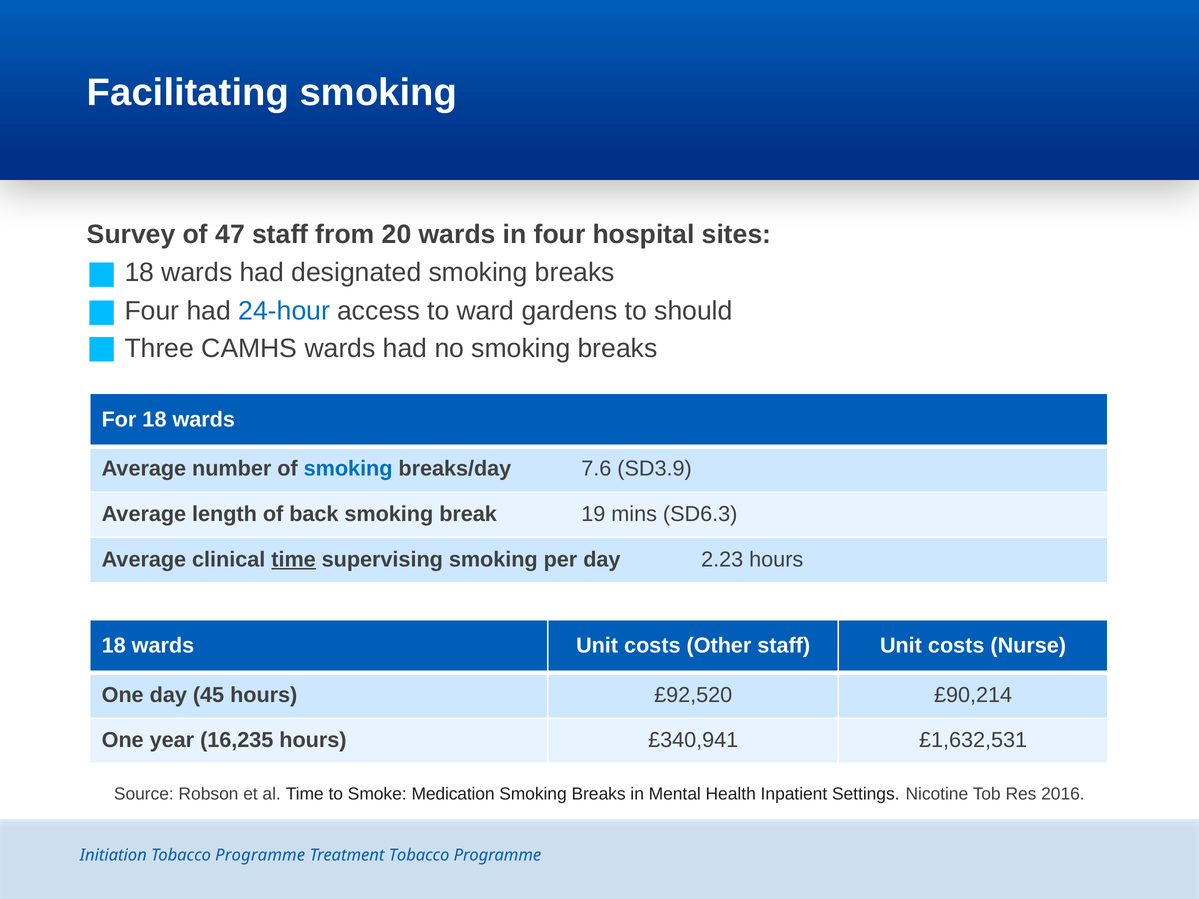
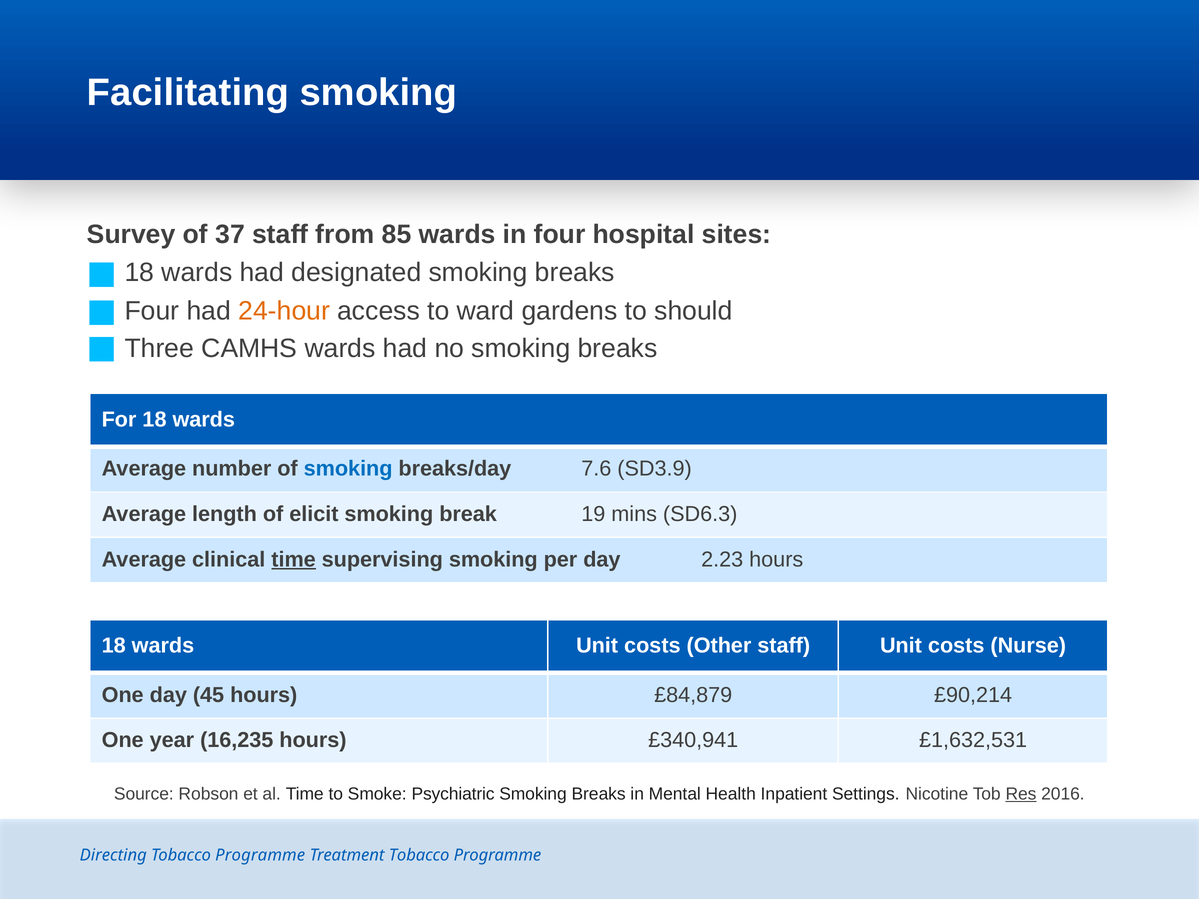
47: 47 -> 37 (230, 234)
20: 20 -> 85 (397, 234)
24-hour colour: blue -> orange (284, 311)
back: back -> elicit (314, 514)
£92,520: £92,520 -> £84,879 (693, 695)
Medication: Medication -> Psychiatric (453, 794)
Res underline: none -> present (1021, 794)
Initiation: Initiation -> Directing (113, 855)
